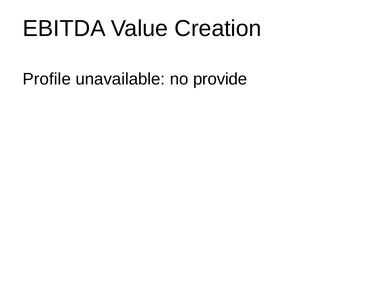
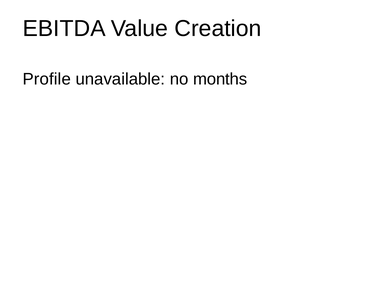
provide: provide -> months (220, 79)
